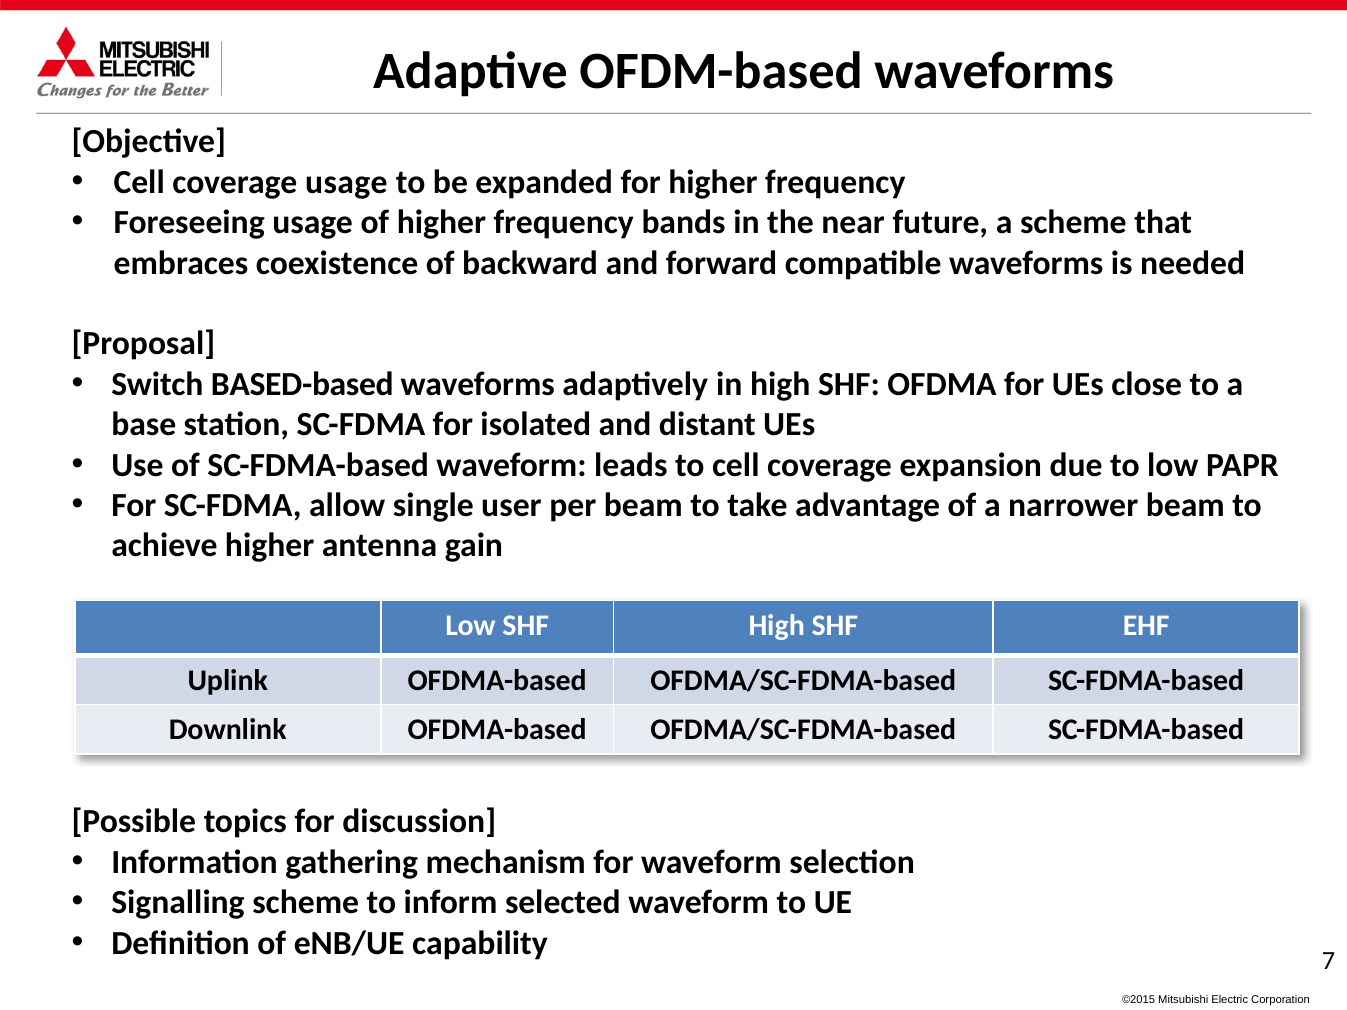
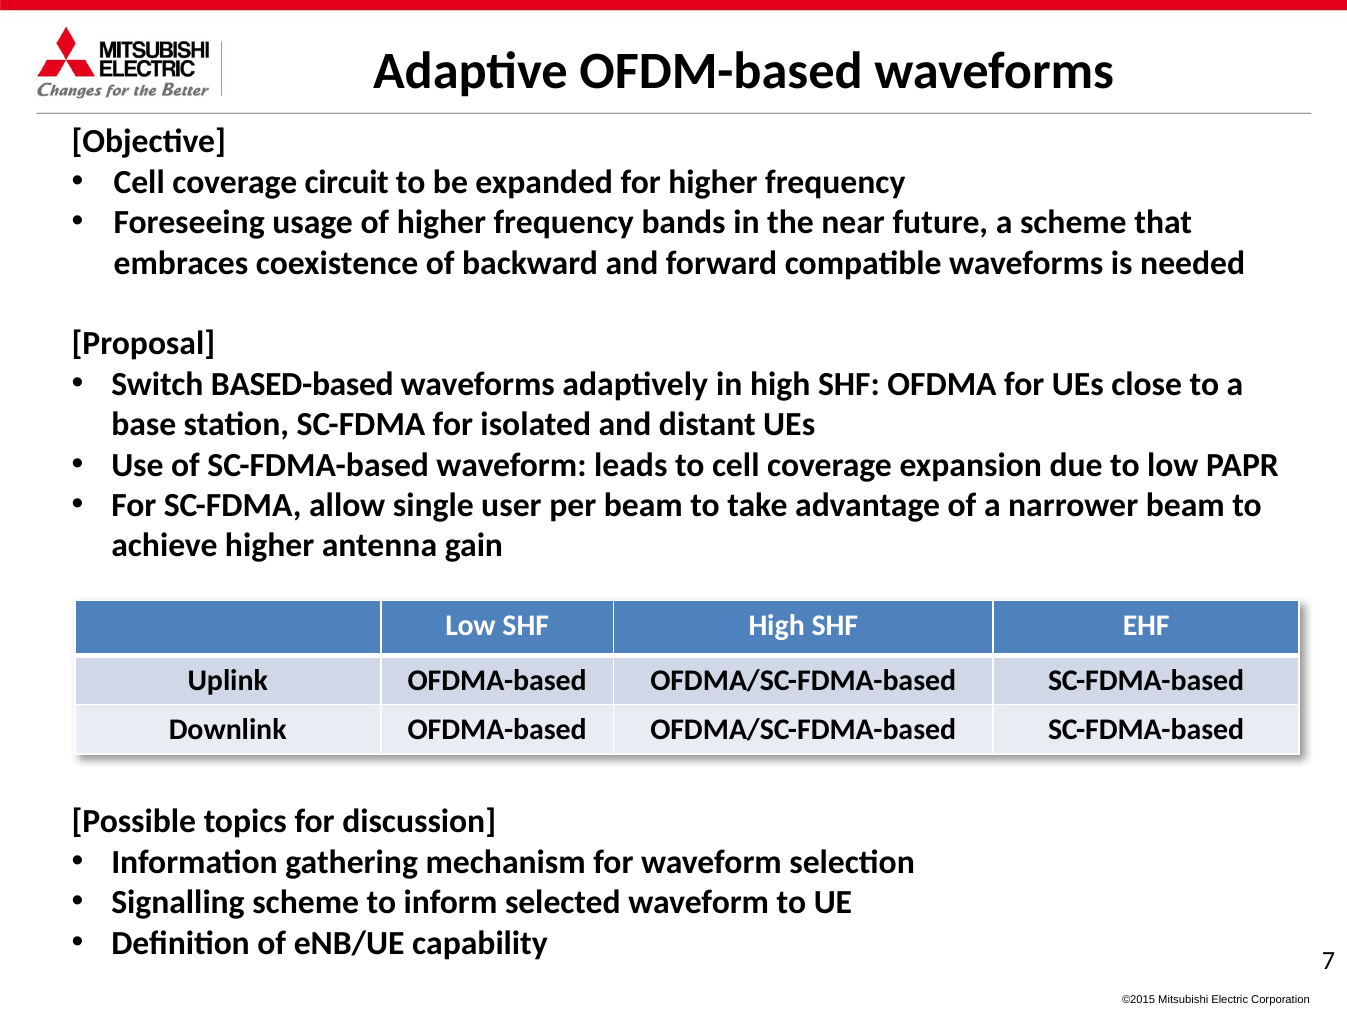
coverage usage: usage -> circuit (347, 182)
